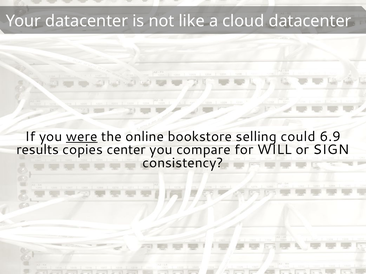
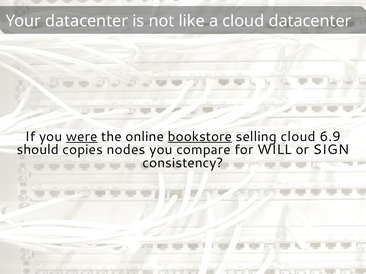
bookstore underline: none -> present (200, 137)
selling could: could -> cloud (298, 137)
results: results -> should (38, 150)
center: center -> nodes (126, 150)
